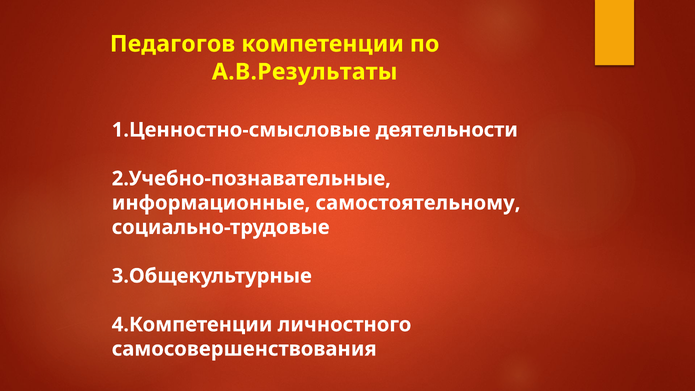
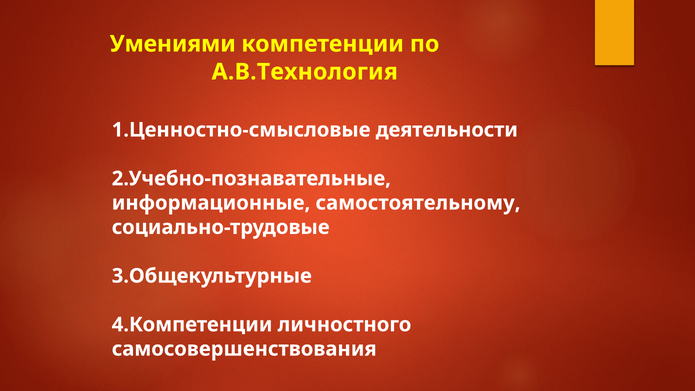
Педагогов: Педагогов -> Умениями (173, 44)
А.В.Результаты: А.В.Результаты -> А.В.Технология (305, 72)
